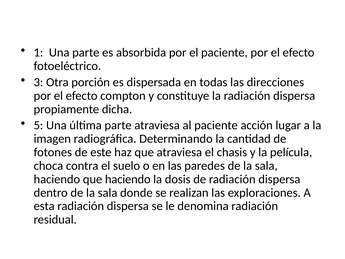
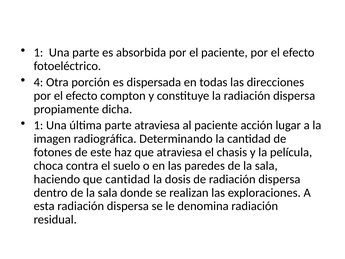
3: 3 -> 4 (38, 82)
5: 5 -> 1 (38, 125)
que haciendo: haciendo -> cantidad (128, 179)
